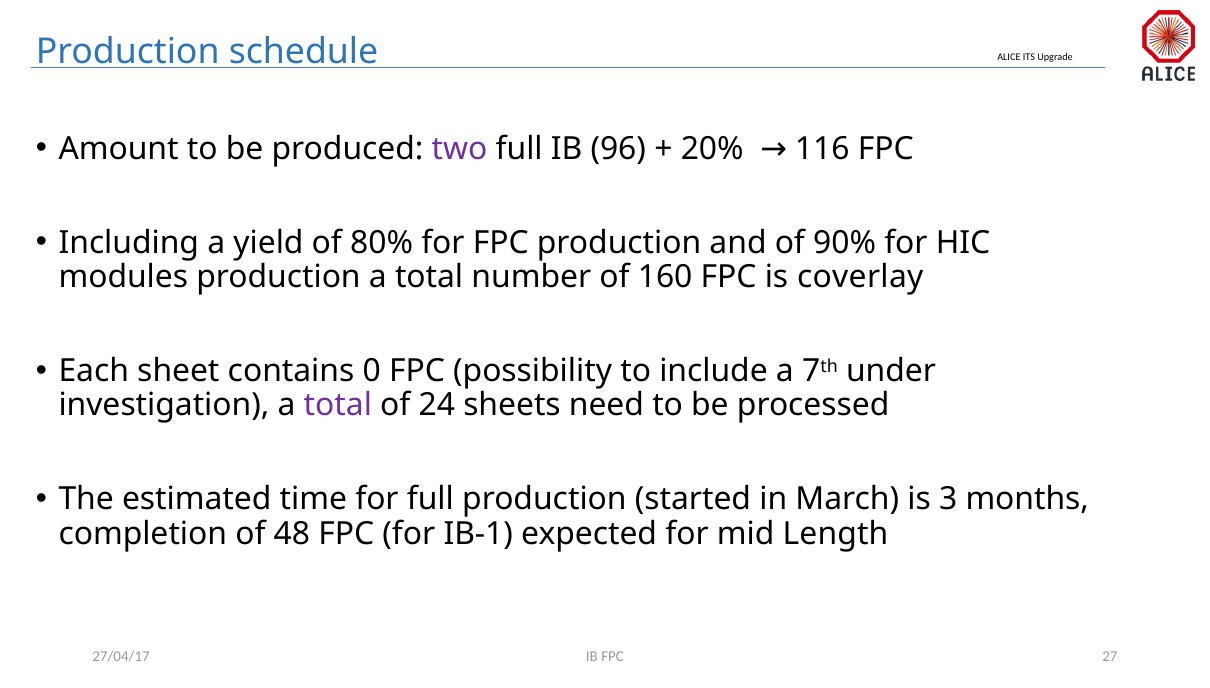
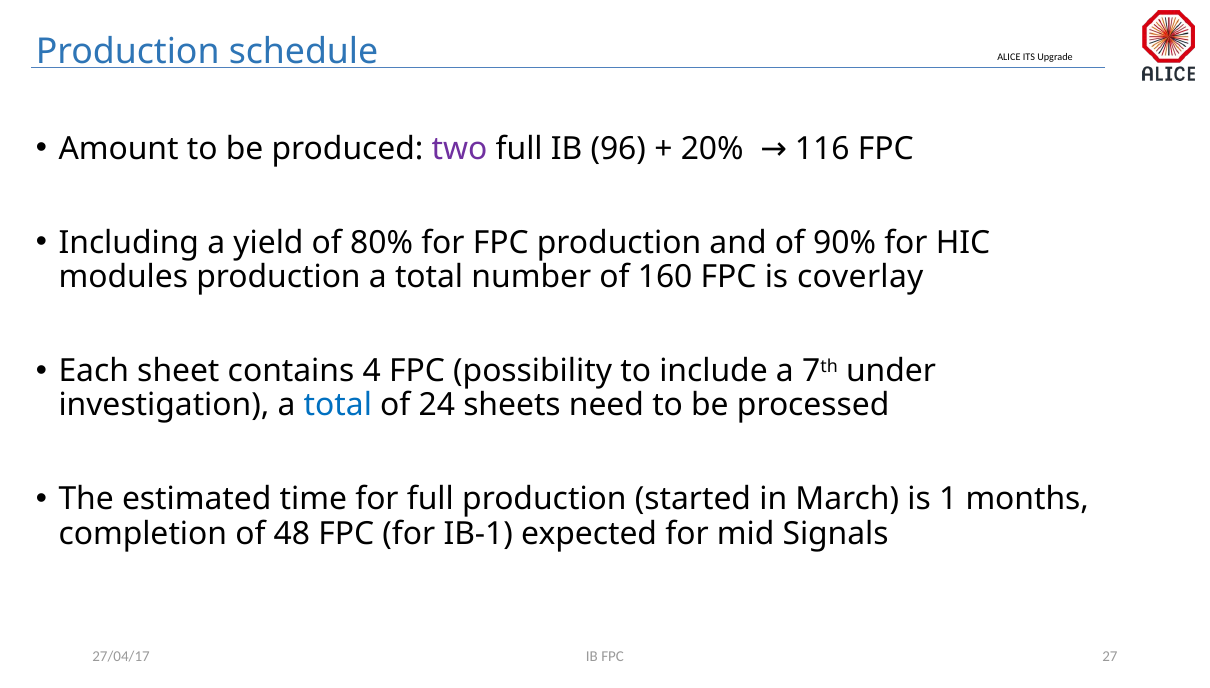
0: 0 -> 4 (372, 371)
total colour: purple -> blue (338, 405)
3: 3 -> 1 (948, 499)
Length: Length -> Signals (836, 534)
